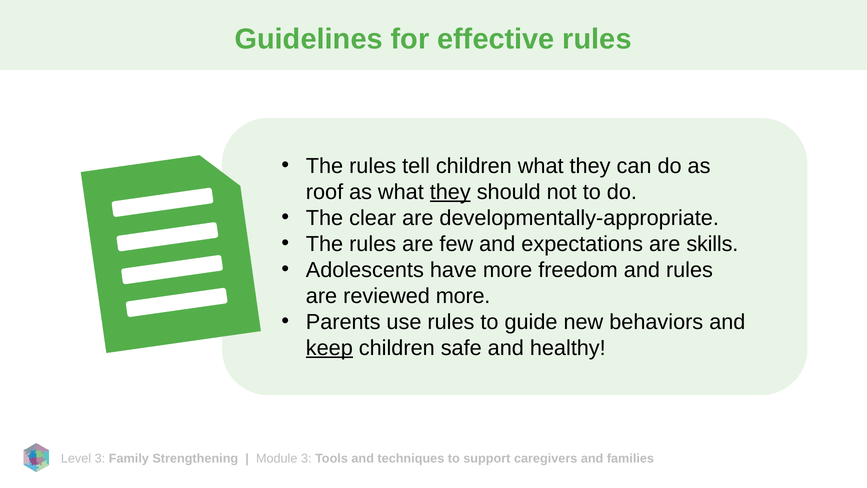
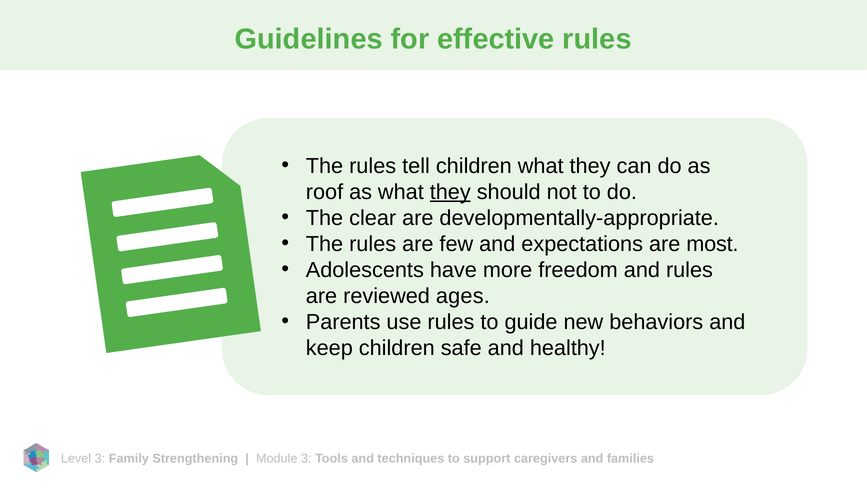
skills: skills -> most (712, 244)
reviewed more: more -> ages (463, 296)
keep underline: present -> none (329, 348)
